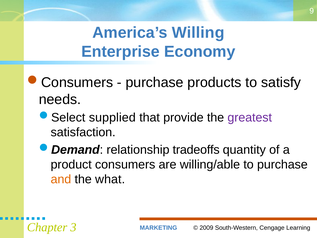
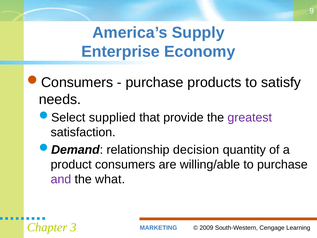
Willing: Willing -> Supply (198, 33)
tradeoffs: tradeoffs -> decision (196, 150)
and colour: orange -> purple (61, 179)
